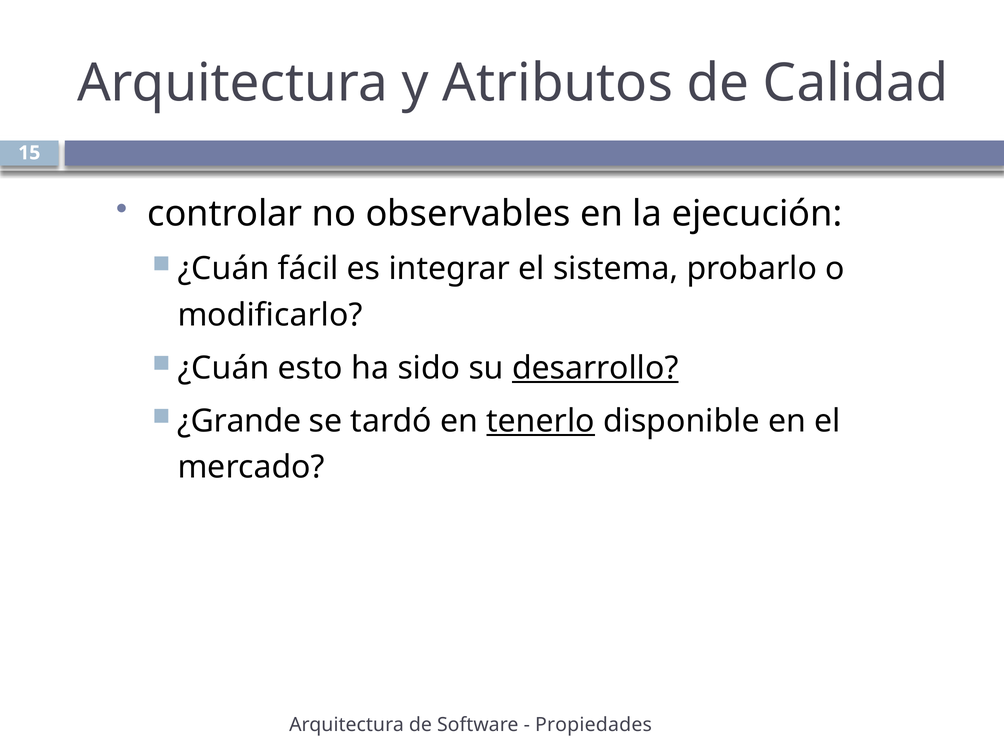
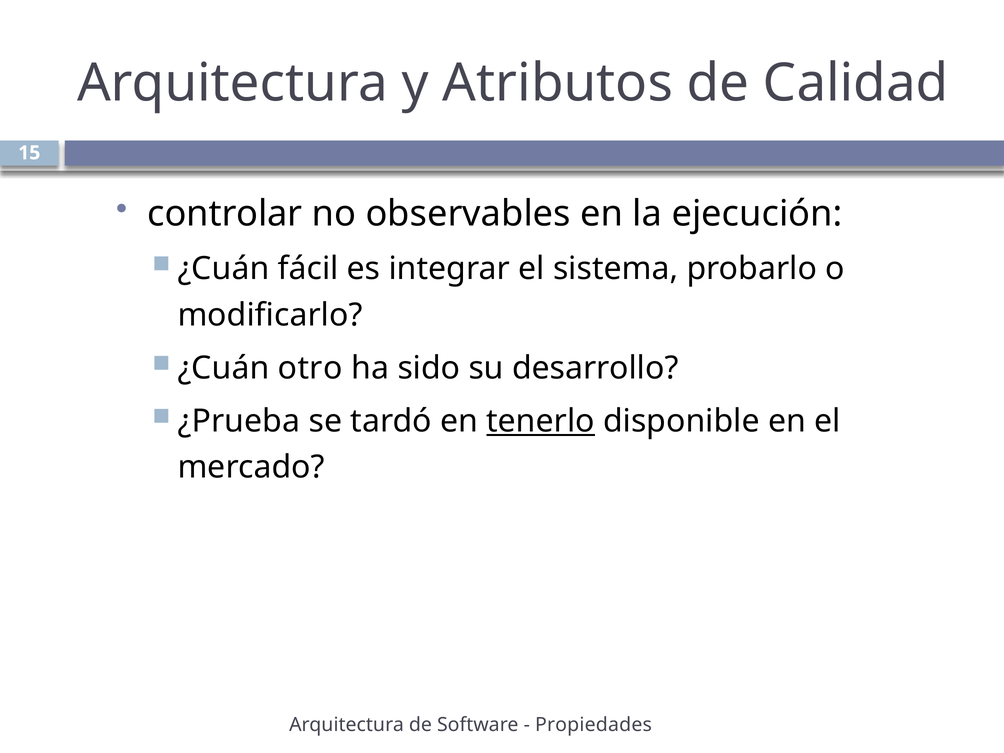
esto: esto -> otro (310, 368)
desarrollo underline: present -> none (595, 368)
¿Grande: ¿Grande -> ¿Prueba (239, 421)
